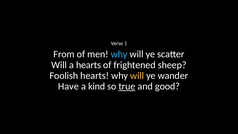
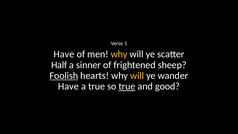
From: From -> Have (64, 54)
why colour: light blue -> yellow (119, 54)
Will: Will -> Half (59, 65)
a hearts: hearts -> sinner (88, 65)
Foolish underline: none -> present (64, 76)
a kind: kind -> true (97, 86)
